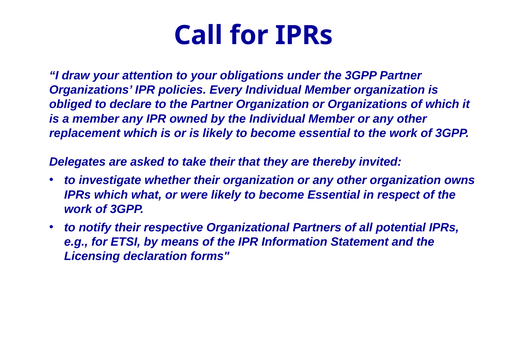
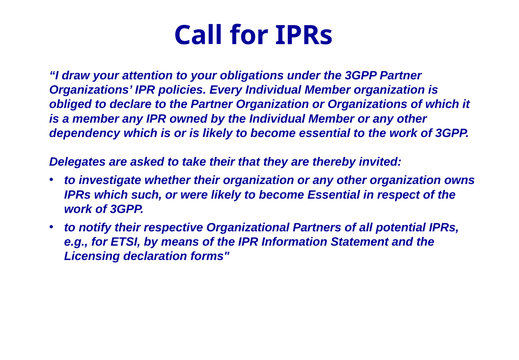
replacement: replacement -> dependency (85, 133)
what: what -> such (147, 194)
